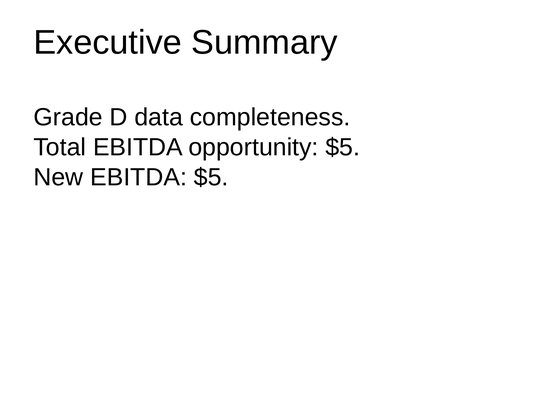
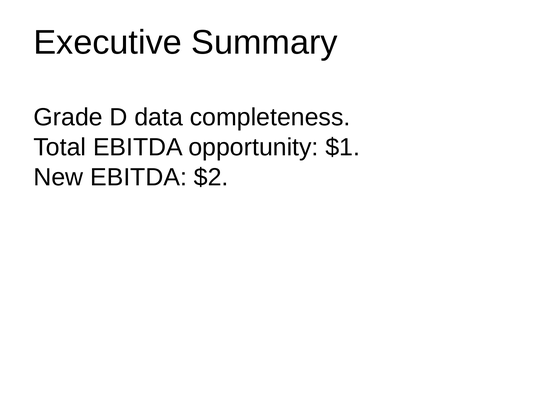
opportunity $5: $5 -> $1 (343, 147)
EBITDA $5: $5 -> $2 (211, 177)
